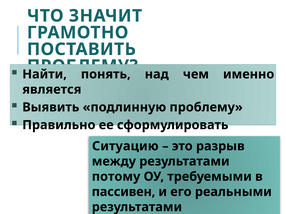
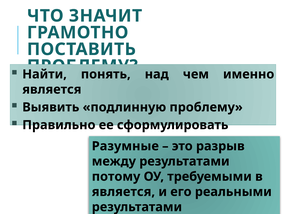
Ситуацию: Ситуацию -> Разумные (125, 146)
пассивен: пассивен -> является (123, 192)
